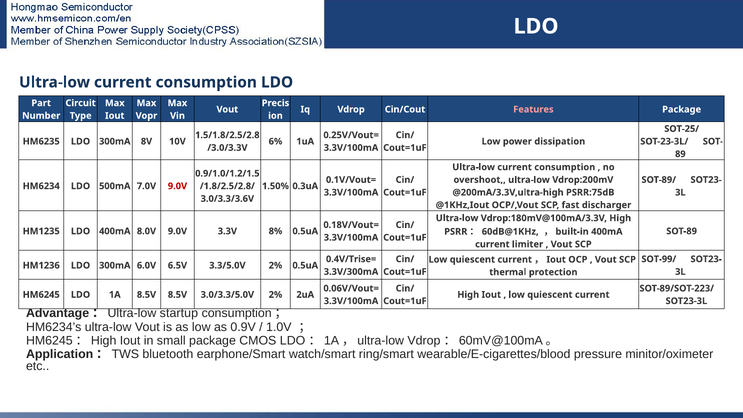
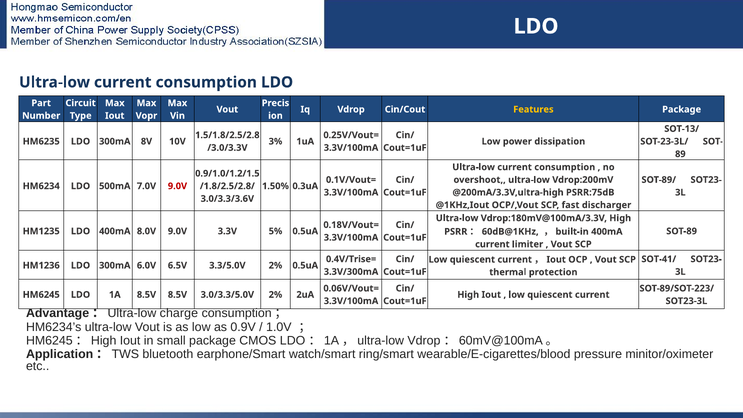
Features colour: pink -> yellow (533, 109)
SOT-25/: SOT-25/ -> SOT-13/ (682, 129)
6%: 6% -> 3% (276, 141)
8%: 8% -> 5% (276, 231)
SOT-99/: SOT-99/ -> SOT-41/ (659, 259)
startup: startup -> charge (179, 313)
